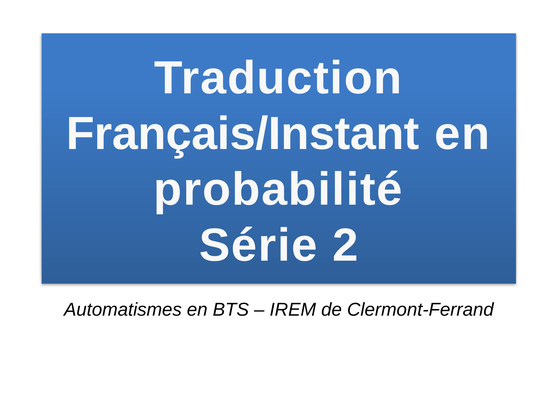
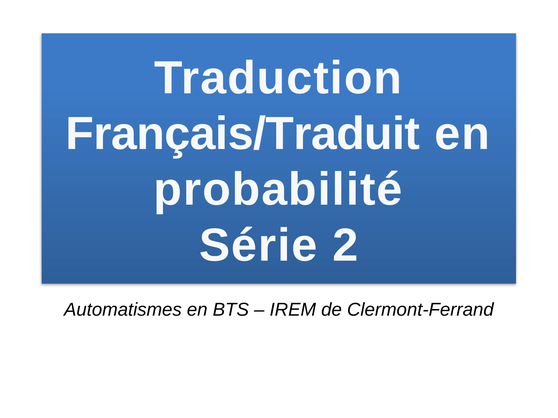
Français/Instant: Français/Instant -> Français/Traduit (243, 134)
